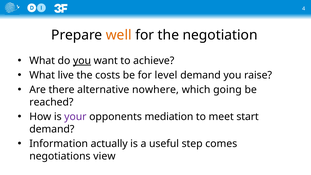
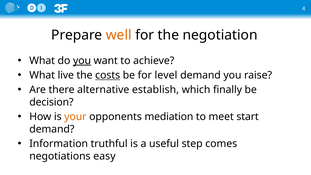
costs underline: none -> present (108, 75)
nowhere: nowhere -> establish (155, 90)
going: going -> finally (228, 90)
reached: reached -> decision (51, 102)
your colour: purple -> orange (75, 117)
actually: actually -> truthful (109, 144)
view: view -> easy (104, 156)
